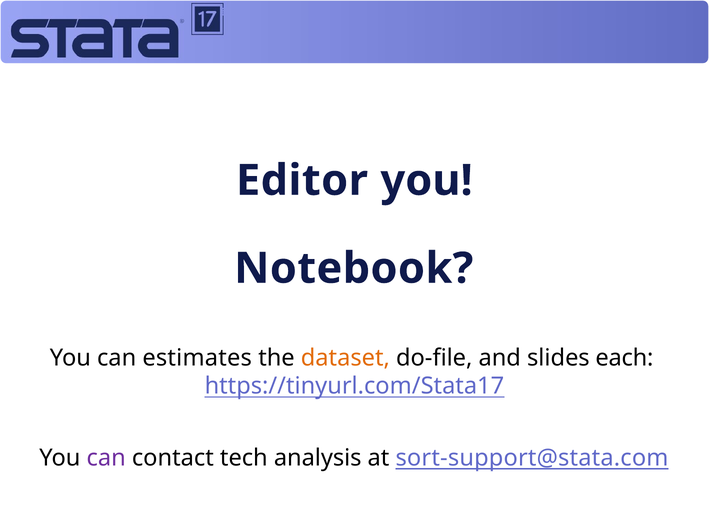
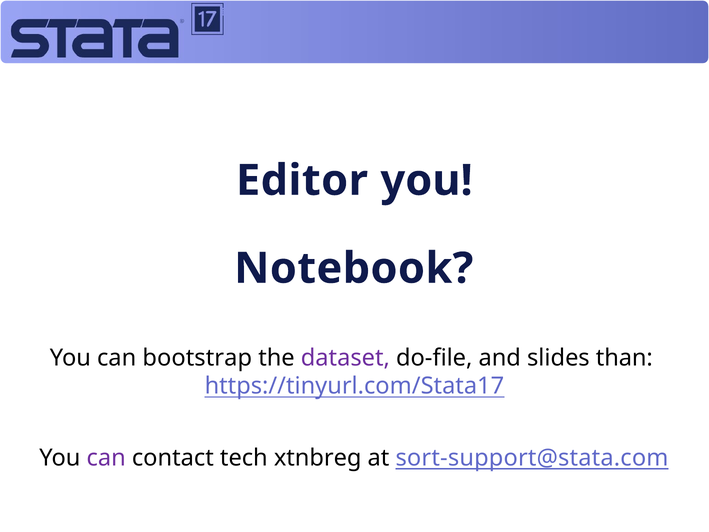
estimates: estimates -> bootstrap (197, 358)
dataset colour: orange -> purple (345, 358)
each: each -> than (624, 358)
analysis: analysis -> xtnbreg (318, 458)
